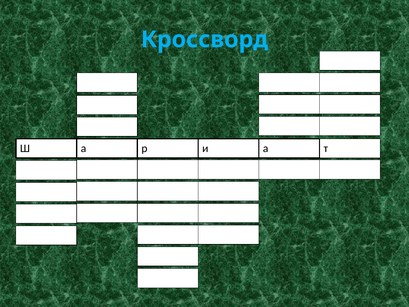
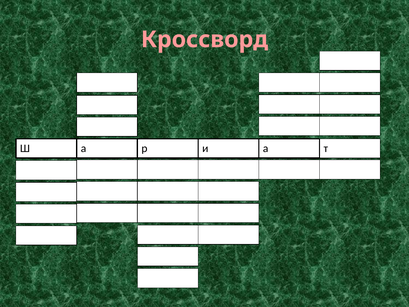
Кроссворд colour: light blue -> pink (204, 39)
